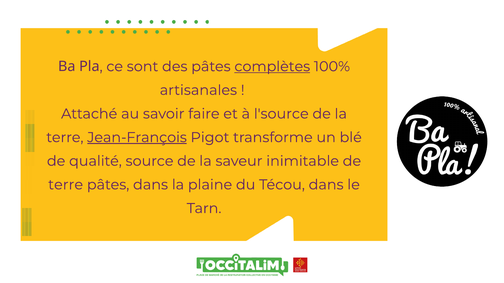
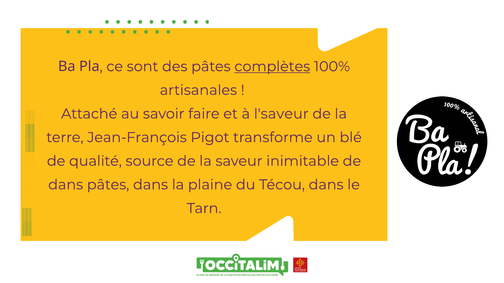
l'source: l'source -> l'saveur (281, 114)
Jean-François underline: present -> none (137, 138)
terre: terre -> dans (66, 185)
